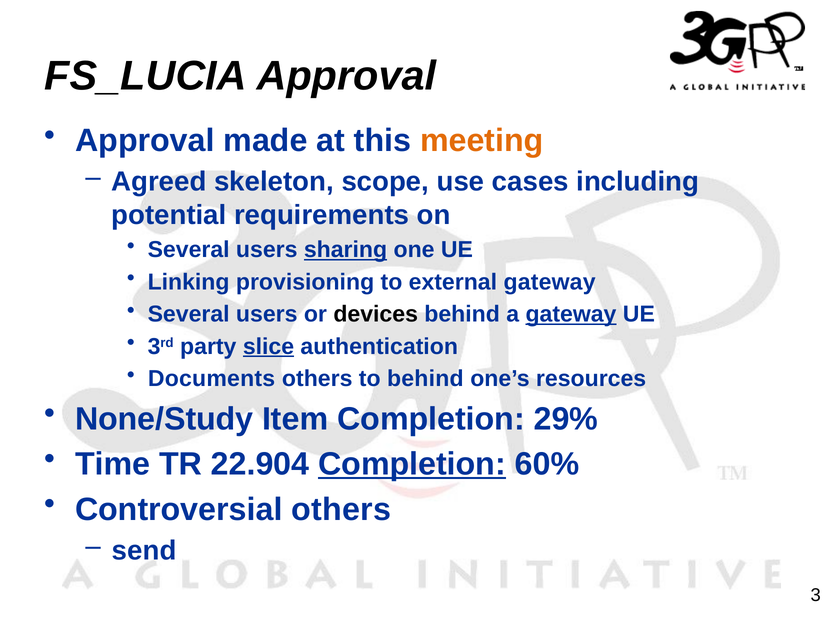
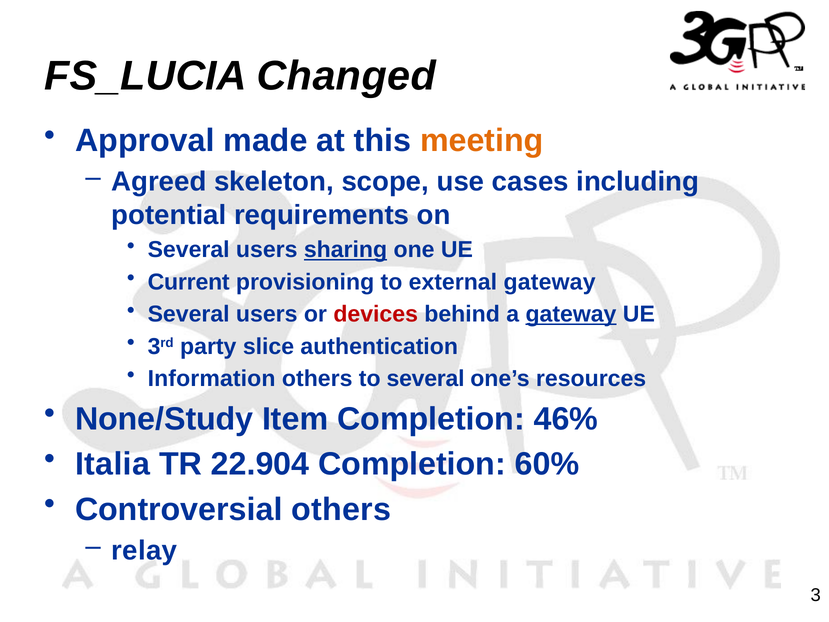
FS_LUCIA Approval: Approval -> Changed (346, 76)
Linking: Linking -> Current (189, 282)
devices colour: black -> red (376, 314)
slice underline: present -> none (268, 346)
Documents: Documents -> Information (212, 379)
to behind: behind -> several (426, 379)
29%: 29% -> 46% (566, 419)
Time: Time -> Italia (113, 464)
Completion underline: present -> none (412, 464)
send: send -> relay (144, 550)
